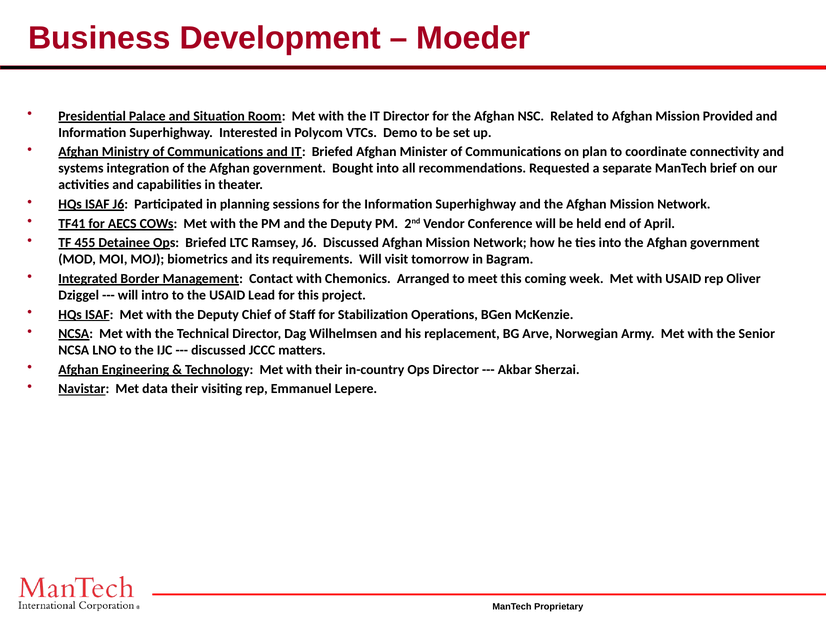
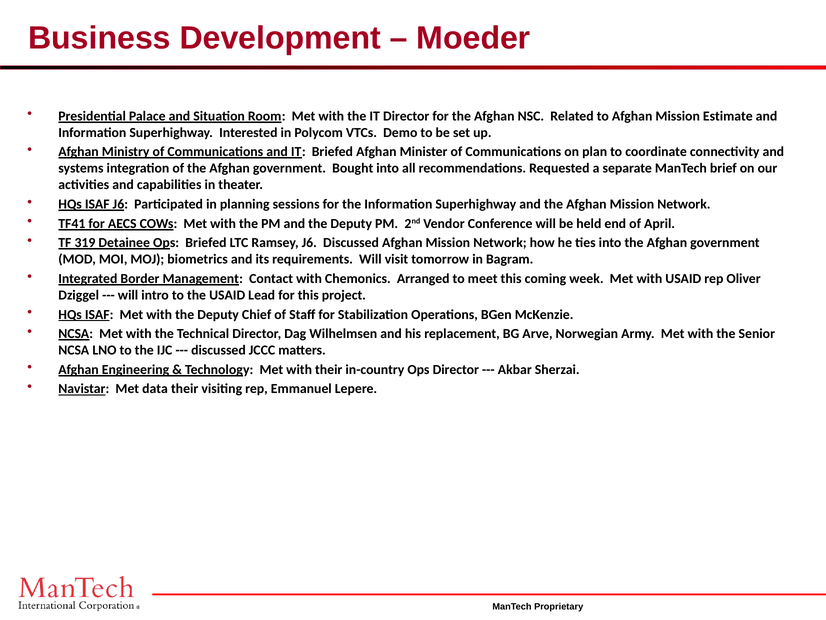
Provided: Provided -> Estimate (728, 116)
455: 455 -> 319 (85, 243)
